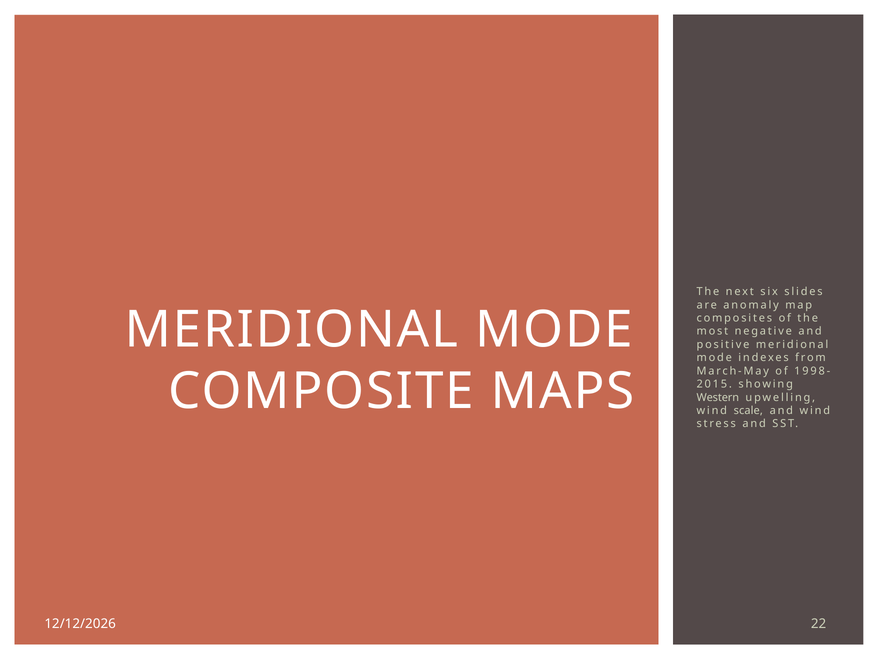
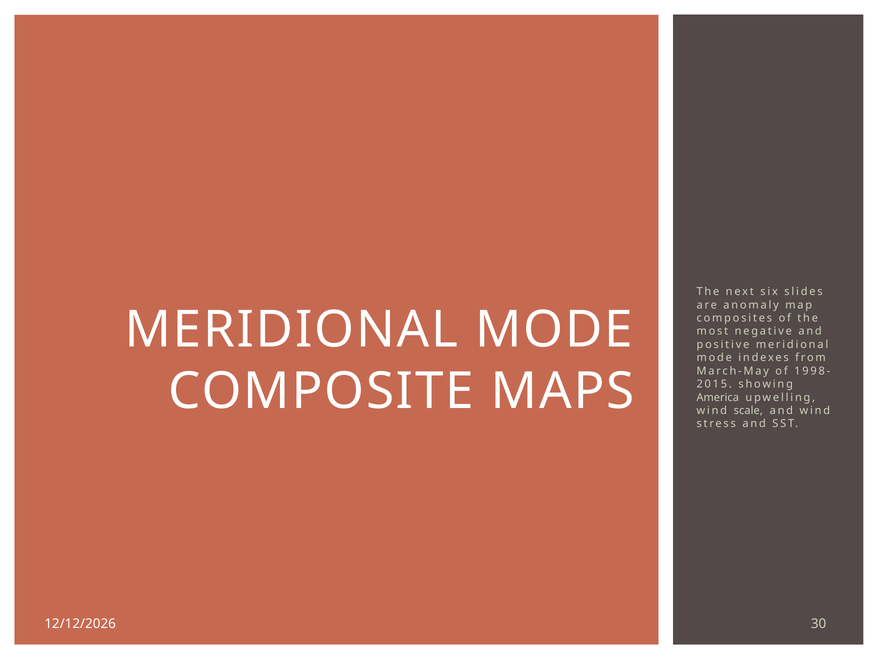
Western: Western -> America (718, 397)
22: 22 -> 30 (819, 623)
